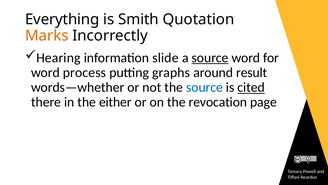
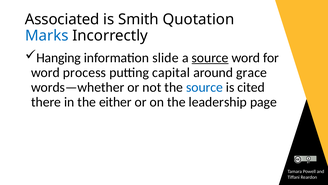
Everything: Everything -> Associated (62, 19)
Marks colour: orange -> blue (47, 36)
Hearing: Hearing -> Hanging (59, 58)
graphs: graphs -> capital (171, 72)
result: result -> grace (252, 72)
cited underline: present -> none (251, 87)
revocation: revocation -> leadership (218, 102)
